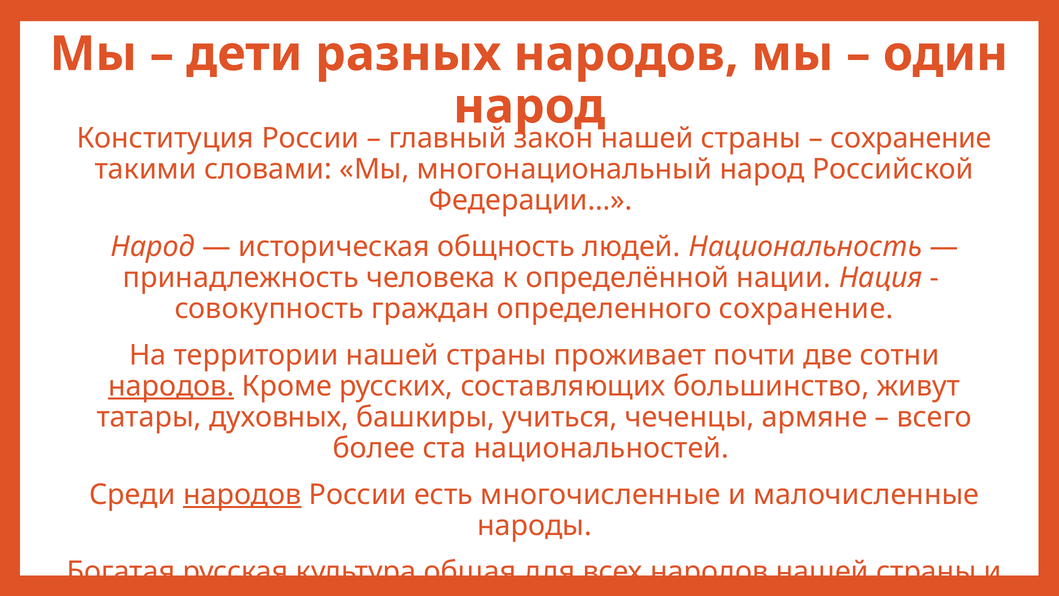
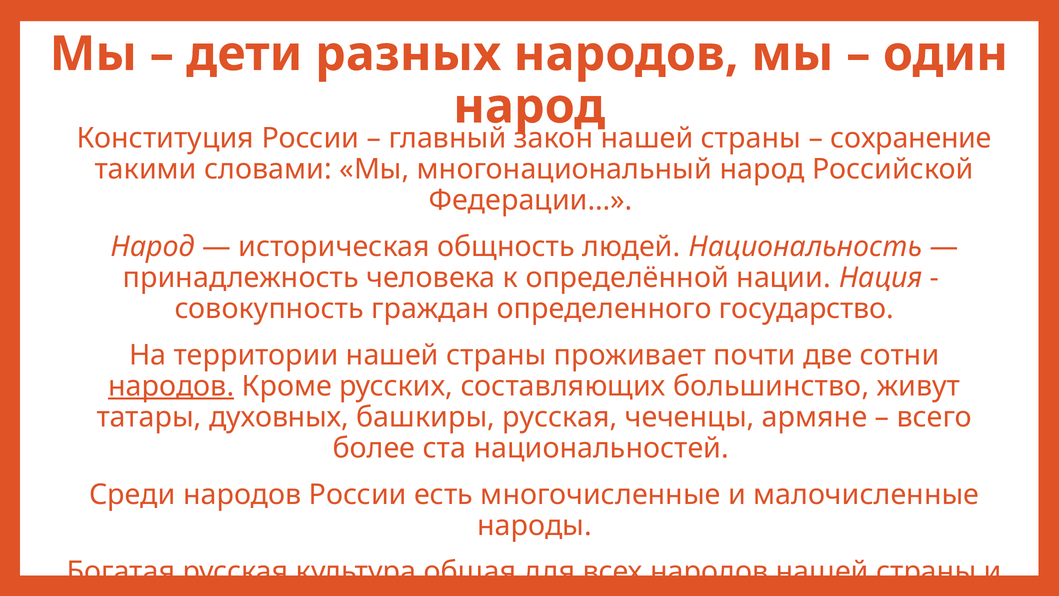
определенного сохранение: сохранение -> государство (806, 309)
башкиры учиться: учиться -> русская (560, 417)
народов underline: present -> none (242, 494)
